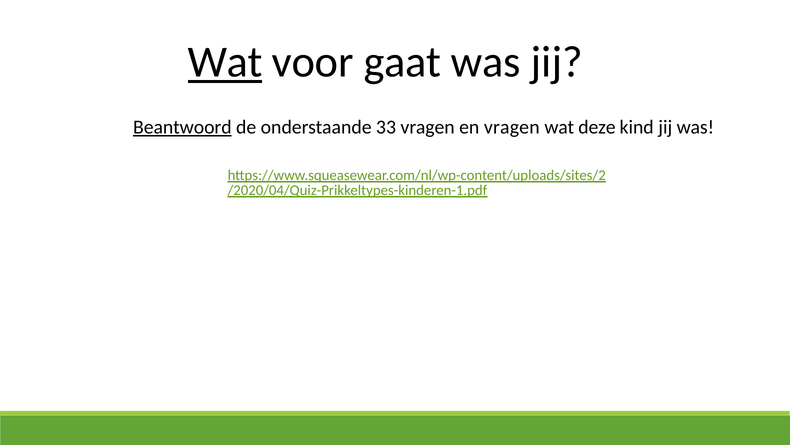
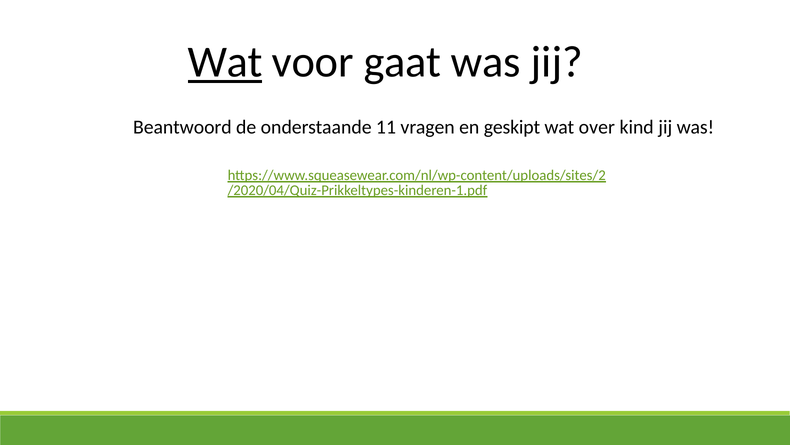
Beantwoord underline: present -> none (182, 127)
33: 33 -> 11 (386, 127)
en vragen: vragen -> geskipt (512, 127)
deze: deze -> over (597, 127)
